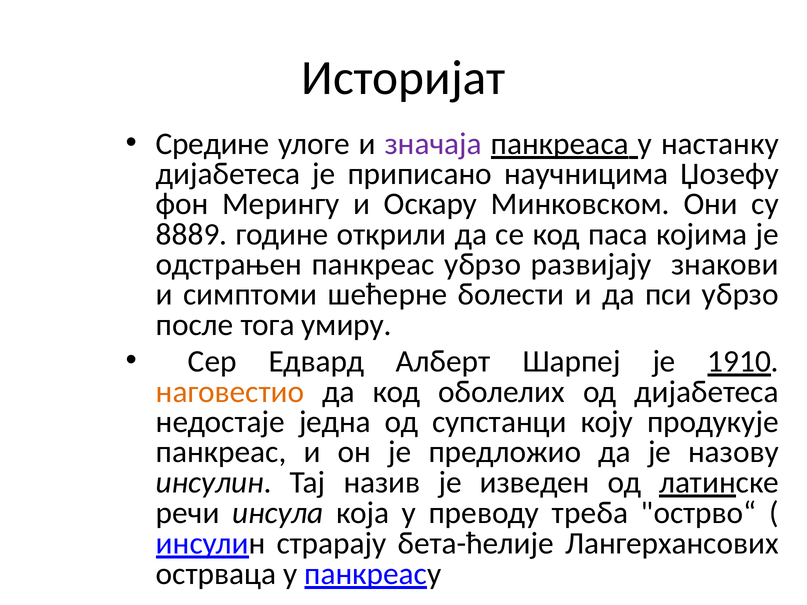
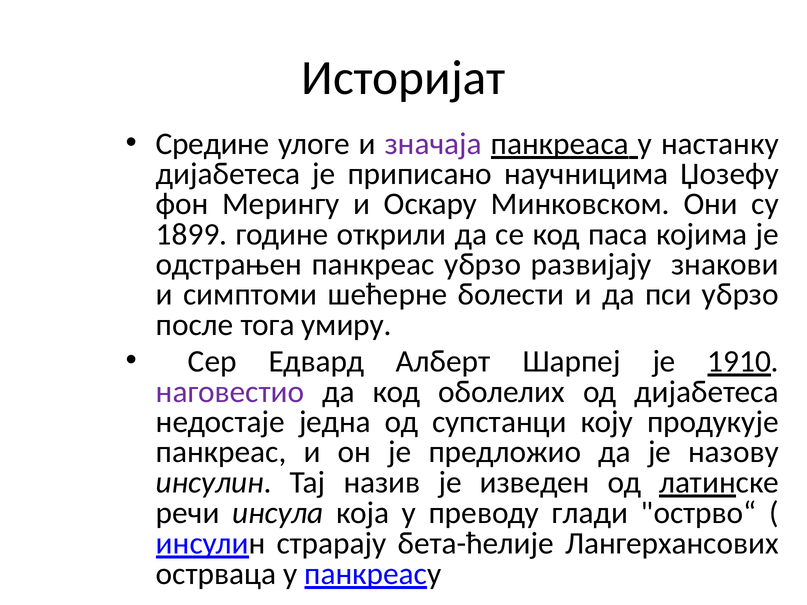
8889: 8889 -> 1899 (192, 234)
наговестио colour: orange -> purple (230, 392)
треба: треба -> глади (590, 513)
